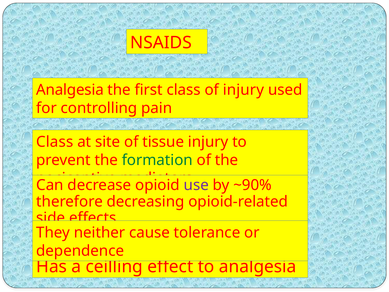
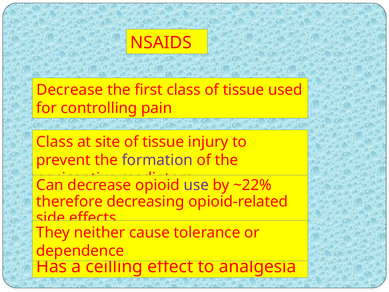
Analgesia: Analgesia -> Decrease (70, 90)
class of injury: injury -> tissue (244, 90)
formation colour: green -> purple (157, 160)
~90%: ~90% -> ~22% (253, 185)
